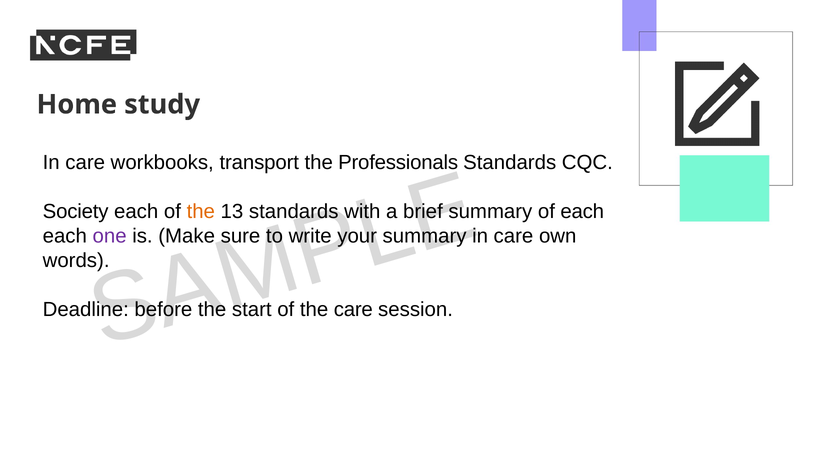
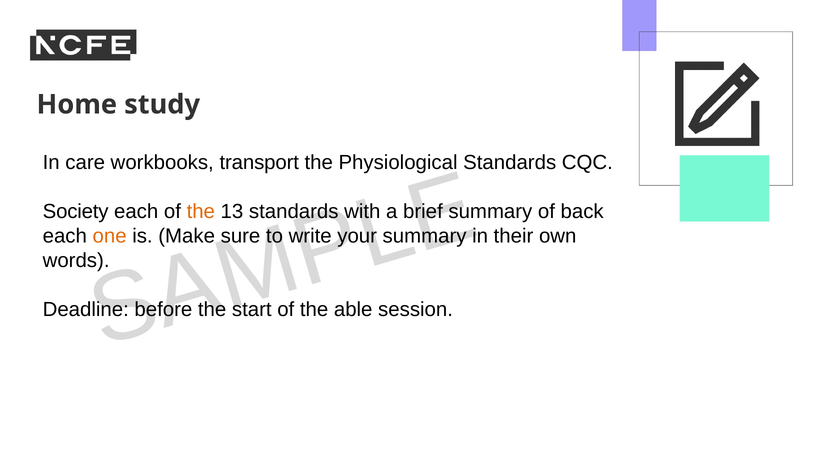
Professionals: Professionals -> Physiological (398, 163)
of each: each -> back (582, 211)
one colour: purple -> orange (110, 236)
care: care -> their (513, 236)
care: care -> able (353, 309)
